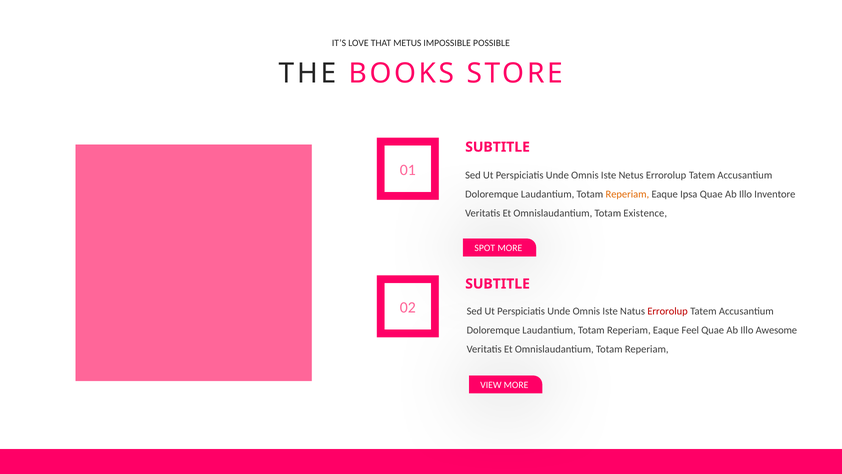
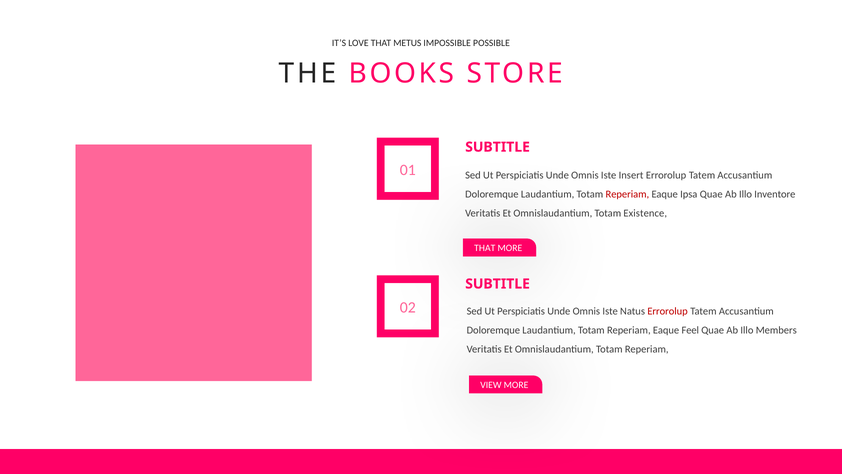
Netus: Netus -> Insert (631, 175)
Reperiam colour: orange -> red (627, 194)
SPOT: SPOT -> THAT (485, 248)
Awesome: Awesome -> Members (776, 330)
